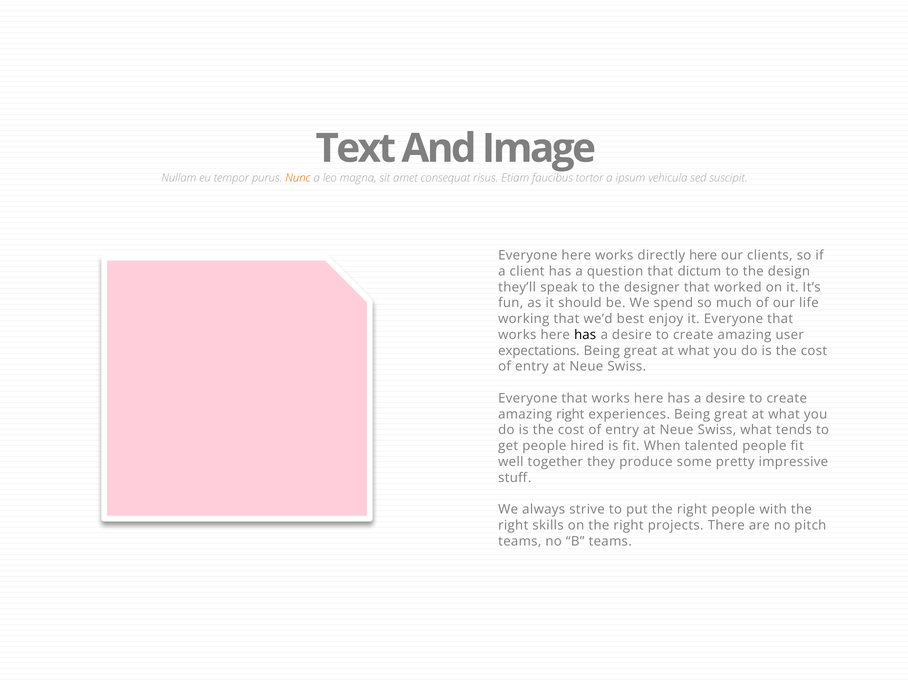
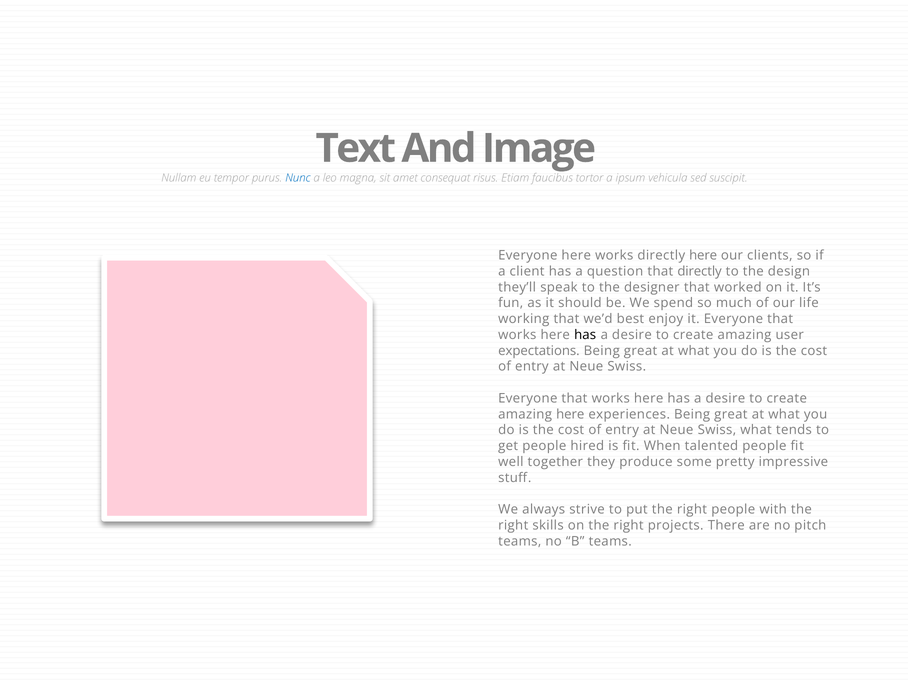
Nunc colour: orange -> blue (298, 178)
that dictum: dictum -> directly (700, 271)
amazing right: right -> here (570, 414)
